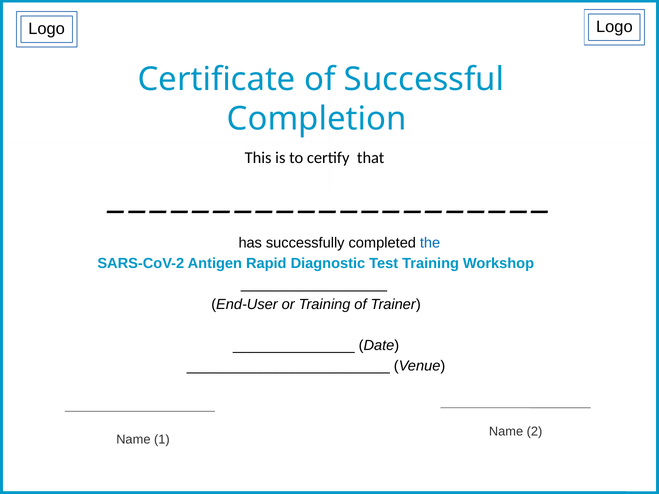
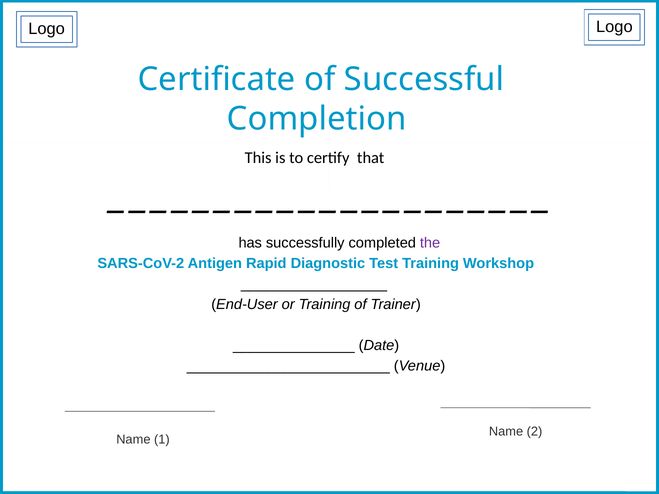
the colour: blue -> purple (430, 243)
